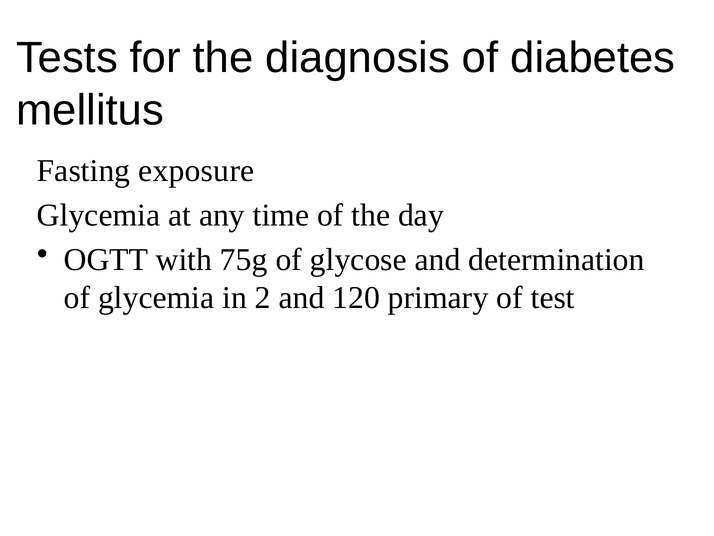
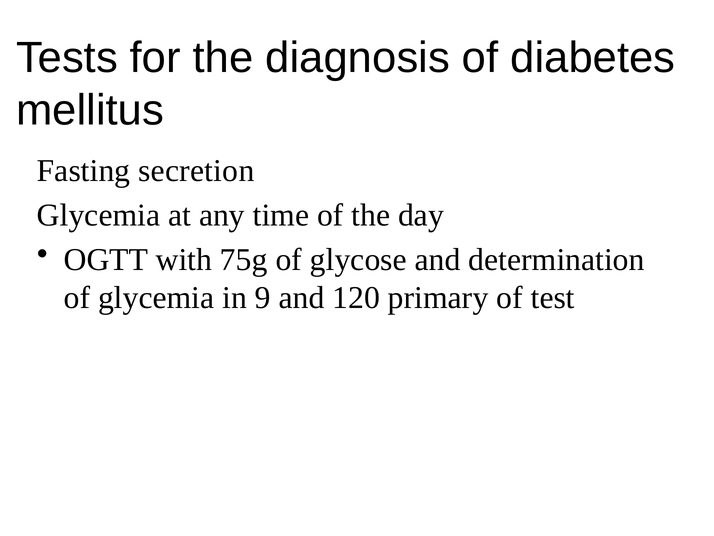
exposure: exposure -> secretion (196, 170)
2: 2 -> 9 (263, 297)
